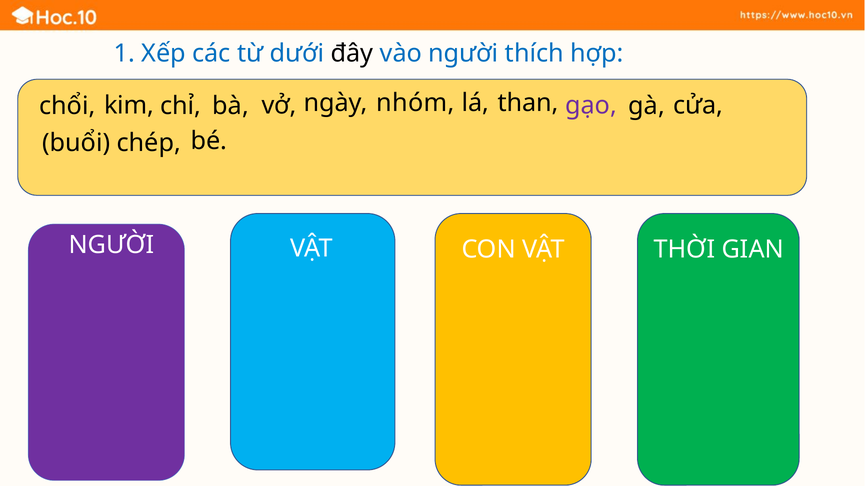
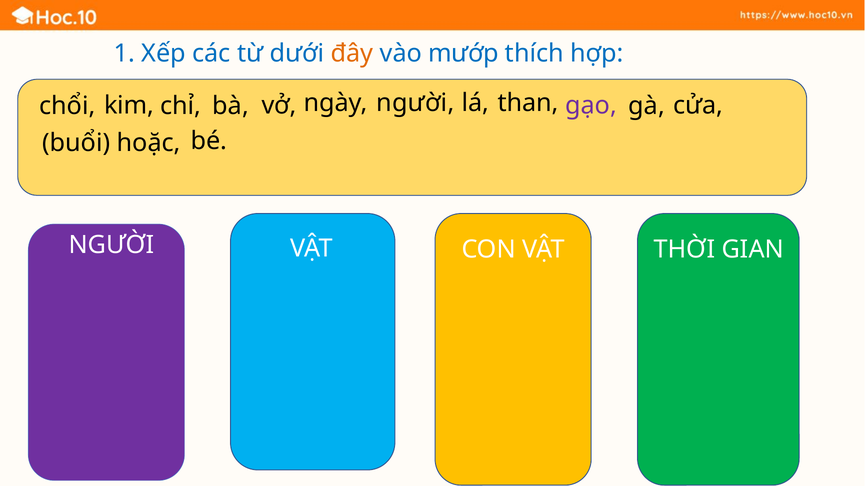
đây colour: black -> orange (352, 54)
vào người: người -> mướp (464, 54)
vở nhóm: nhóm -> người (415, 103)
chép: chép -> hoặc (149, 143)
